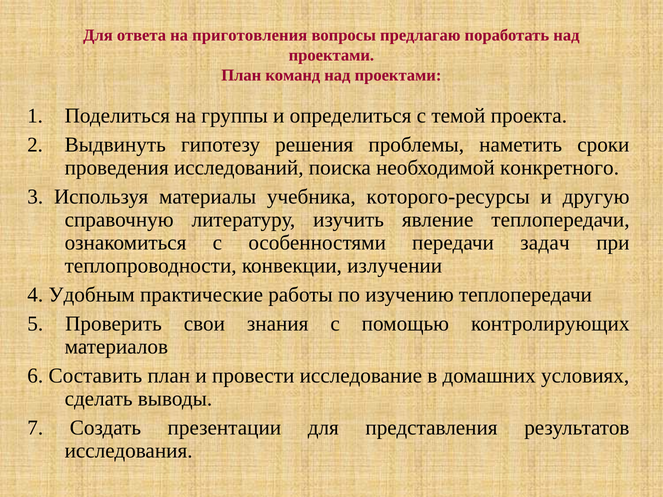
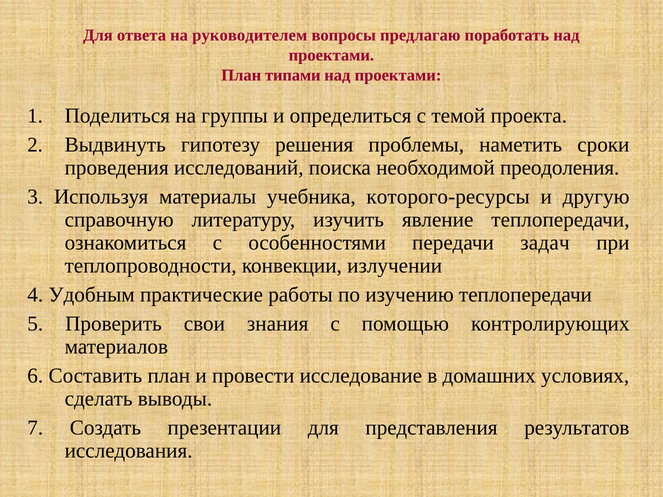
приготовления: приготовления -> руководителем (250, 36)
команд: команд -> типами (293, 75)
конкретного: конкретного -> преодоления (560, 168)
